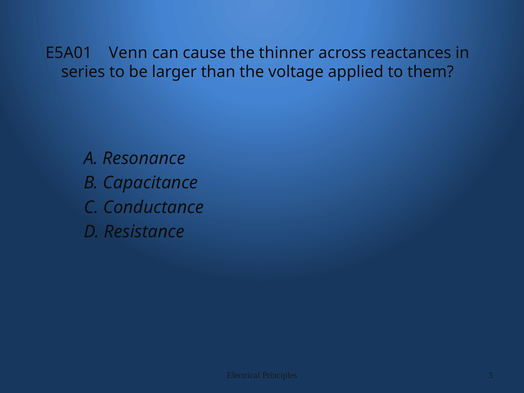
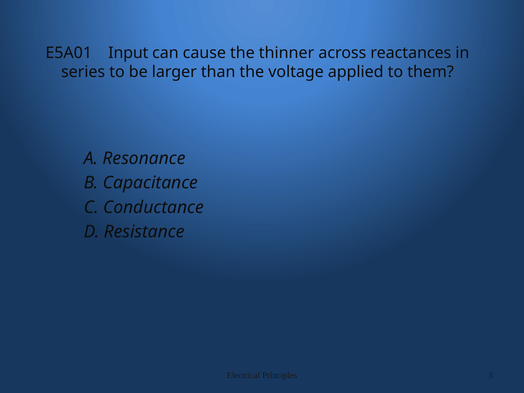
Venn: Venn -> Input (128, 53)
